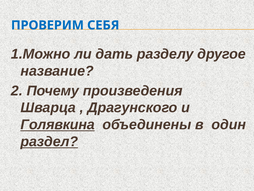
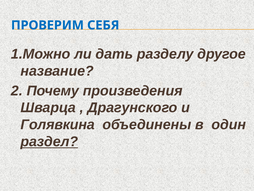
Голявкина underline: present -> none (58, 124)
